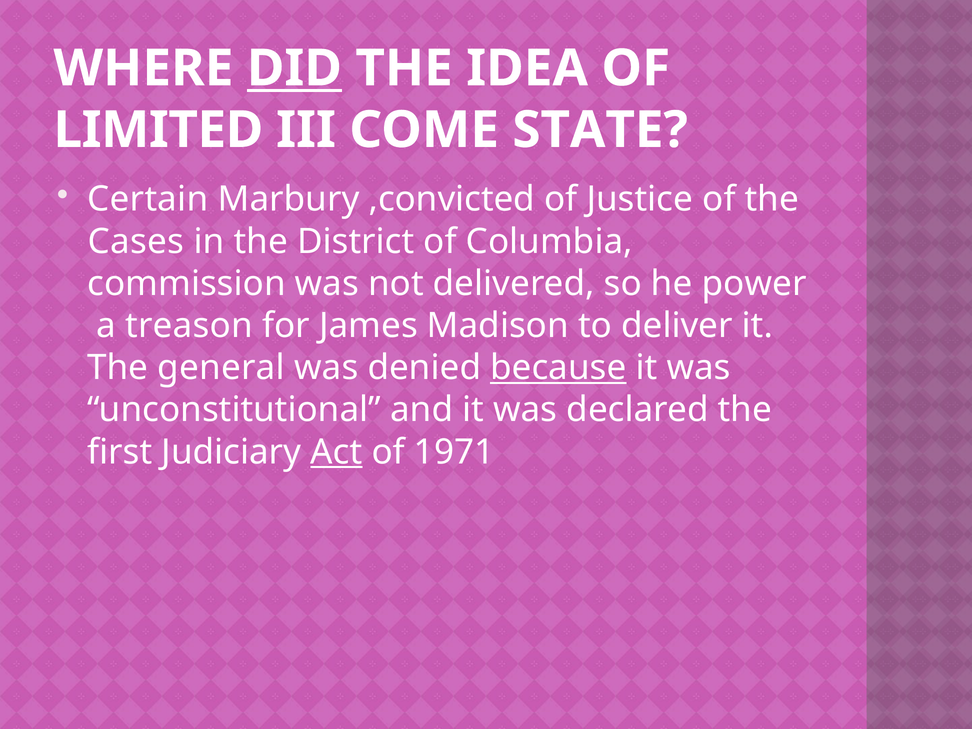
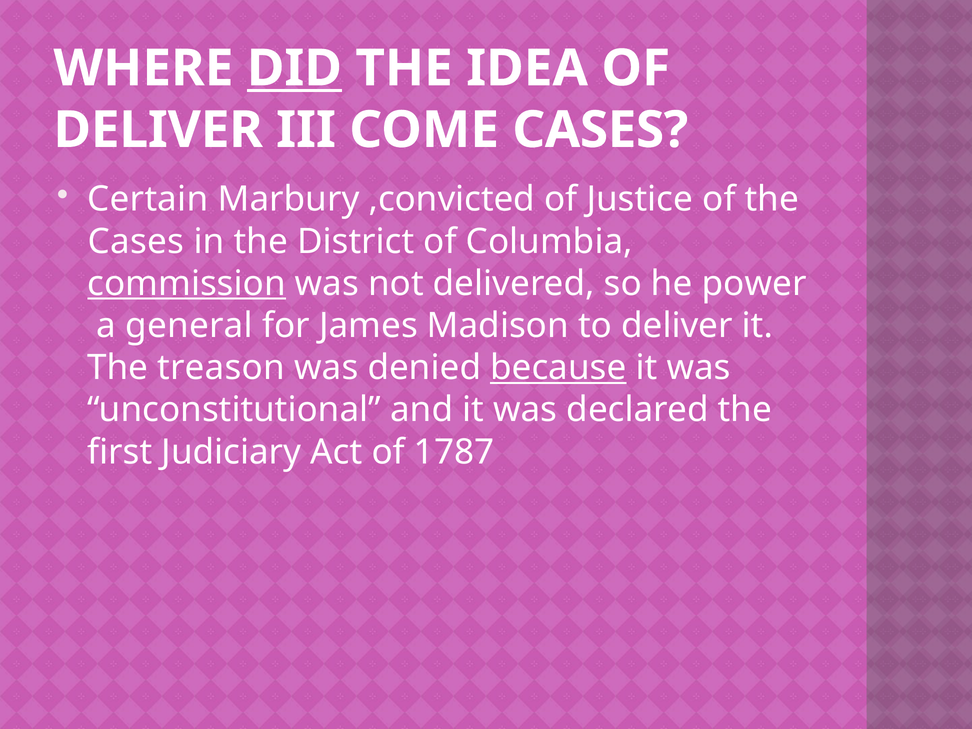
LIMITED: LIMITED -> DELIVER (158, 130)
COME STATE: STATE -> CASES (600, 130)
commission underline: none -> present (187, 284)
treason: treason -> general (189, 326)
general: general -> treason (221, 368)
Act underline: present -> none (336, 452)
1971: 1971 -> 1787 (454, 452)
